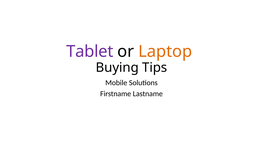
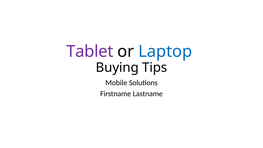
Laptop colour: orange -> blue (165, 52)
